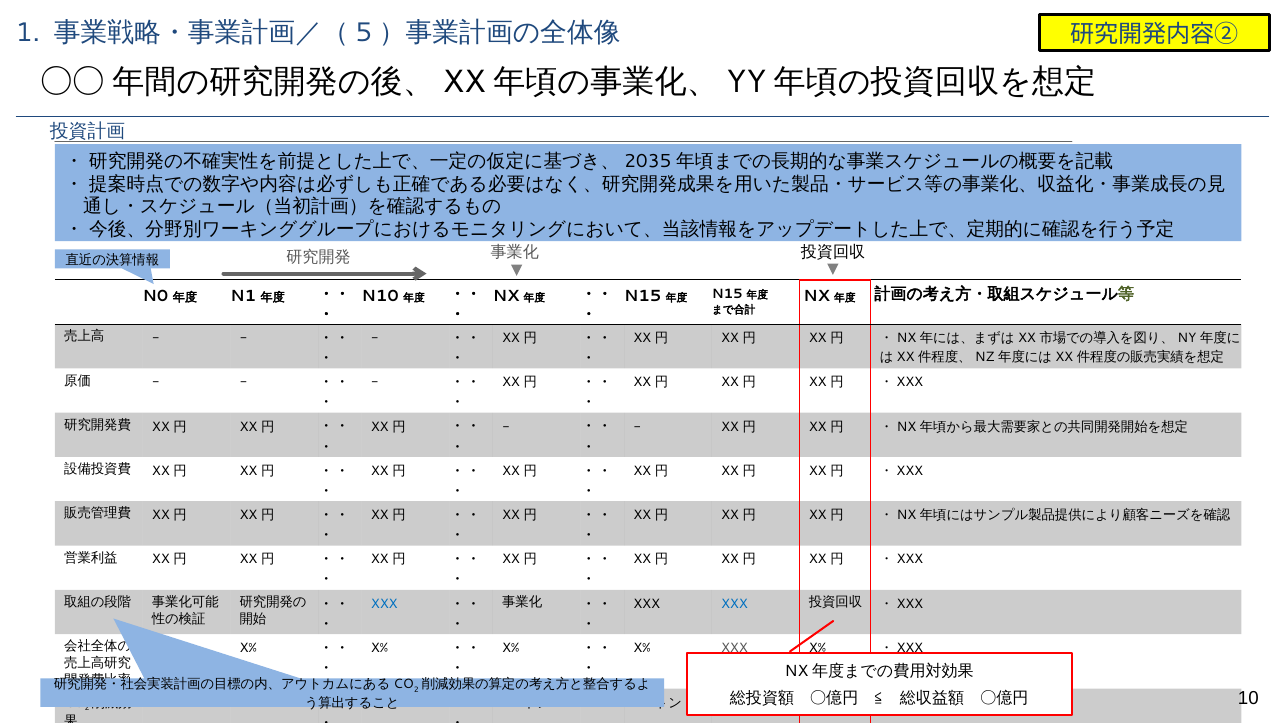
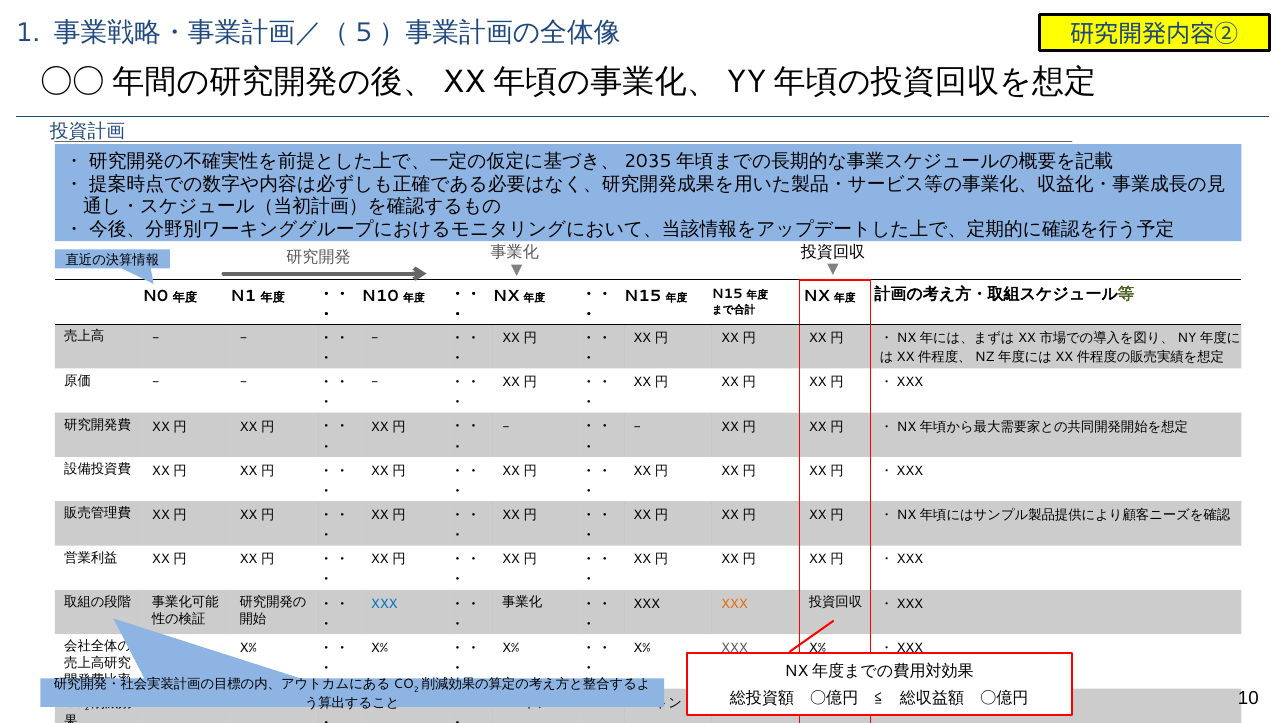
XXX colour: blue -> orange (734, 604)
